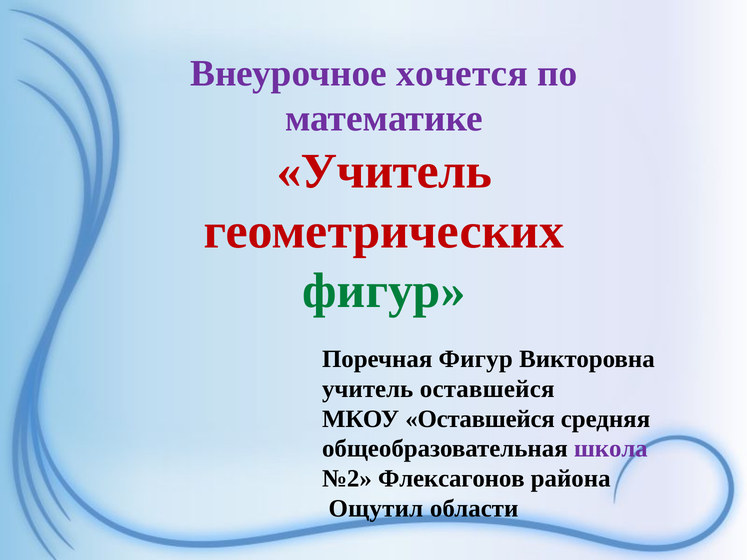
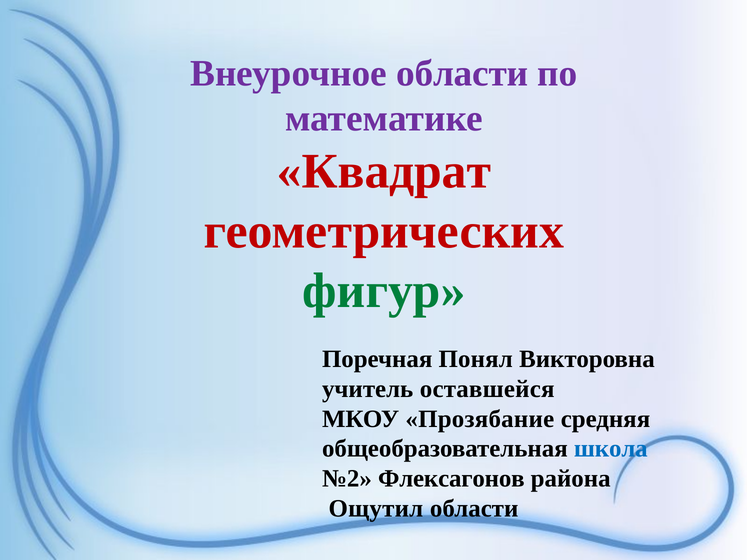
Внеурочное хочется: хочется -> области (462, 73)
Учитель: Учитель -> Квадрат (384, 171)
Поречная Фигур: Фигур -> Понял (476, 359)
МКОУ Оставшейся: Оставшейся -> Прозябание (480, 419)
школа colour: purple -> blue (611, 449)
